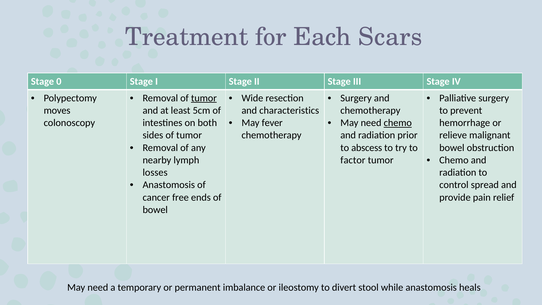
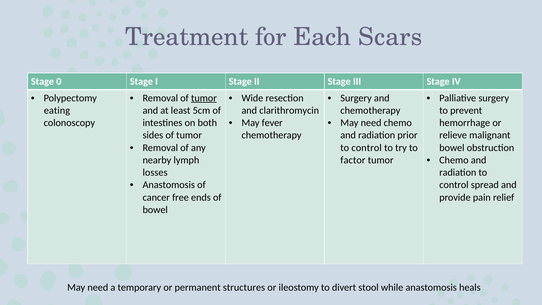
moves: moves -> eating (57, 110)
characteristics: characteristics -> clarithromycin (289, 110)
chemo underline: present -> none (398, 123)
abscess: abscess -> control (367, 148)
imbalance: imbalance -> structures (244, 287)
